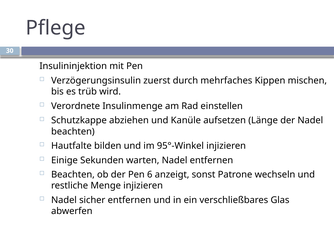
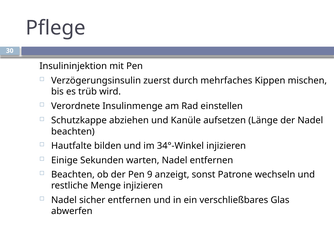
95°-Winkel: 95°-Winkel -> 34°-Winkel (180, 146)
6: 6 -> 9 (150, 175)
